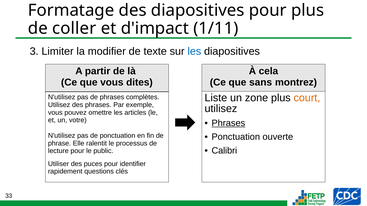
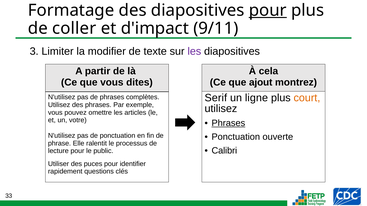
pour underline: none -> present (268, 10)
1/11: 1/11 -> 9/11 (216, 29)
les colour: blue -> purple (194, 51)
sans: sans -> ajout (261, 82)
Liste: Liste -> Serif (216, 98)
zone: zone -> ligne (256, 98)
